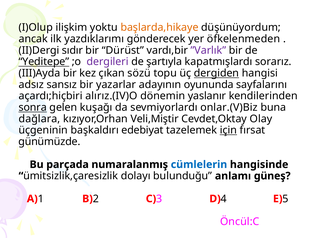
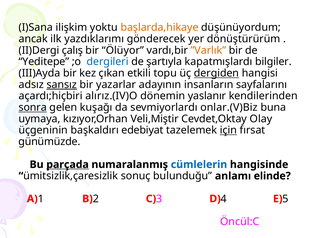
I)Olup: I)Olup -> I)Sana (36, 28)
öfkelenmeden: öfkelenmeden -> dönüştürürüm (244, 39)
sıdır: sıdır -> çalış (72, 50)
Dürüst: Dürüst -> Ölüyor (123, 50)
”Varlık colour: purple -> orange (208, 50)
Yeditepe underline: present -> none (44, 62)
dergileri colour: purple -> blue (108, 62)
sorarız: sorarız -> bilgiler (273, 62)
sözü: sözü -> etkili (139, 73)
sansız underline: none -> present (62, 85)
oyununda: oyununda -> insanların (209, 85)
dağlara: dağlara -> uymaya (40, 119)
parçada underline: none -> present (68, 165)
dolayı: dolayı -> sonuç (136, 176)
güneş: güneş -> elinde (272, 176)
